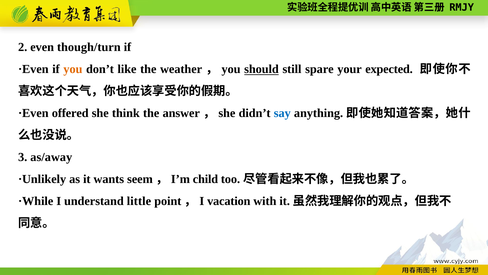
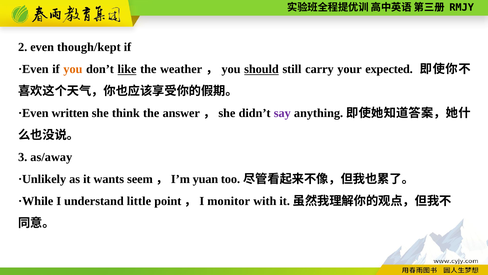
though/turn: though/turn -> though/kept (89, 47)
like underline: none -> present (127, 69)
spare: spare -> carry (319, 69)
offered: offered -> written (70, 113)
say colour: blue -> purple (282, 113)
child: child -> yuan (205, 179)
vacation: vacation -> monitor (229, 201)
